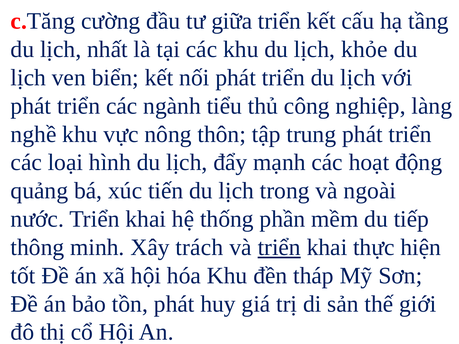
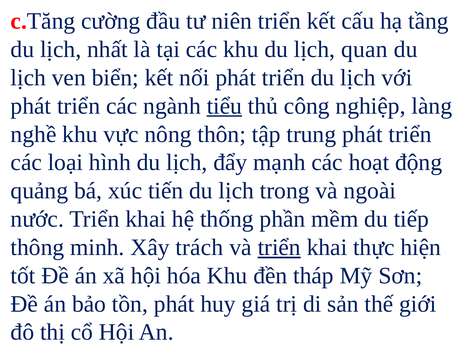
giữa: giữa -> niên (232, 21)
khỏe: khỏe -> quan (364, 49)
tiểu underline: none -> present (224, 106)
